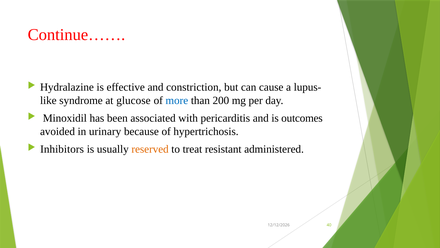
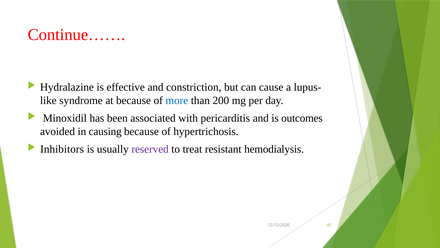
at glucose: glucose -> because (134, 100)
urinary: urinary -> causing (105, 131)
reserved colour: orange -> purple (150, 149)
administered: administered -> hemodialysis (274, 149)
